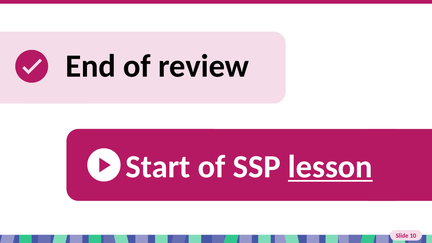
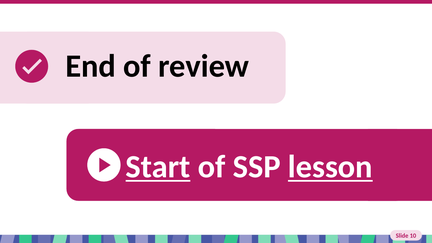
Start underline: none -> present (158, 167)
